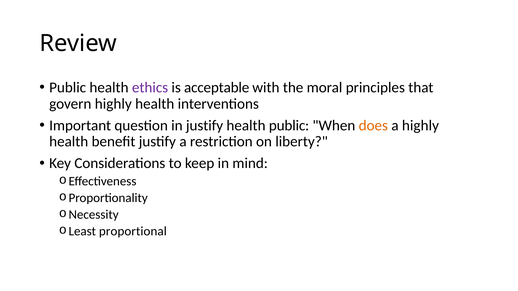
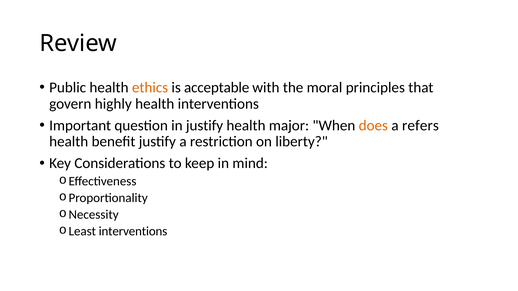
ethics colour: purple -> orange (150, 88)
health public: public -> major (289, 126)
a highly: highly -> refers (420, 126)
Least proportional: proportional -> interventions (133, 231)
